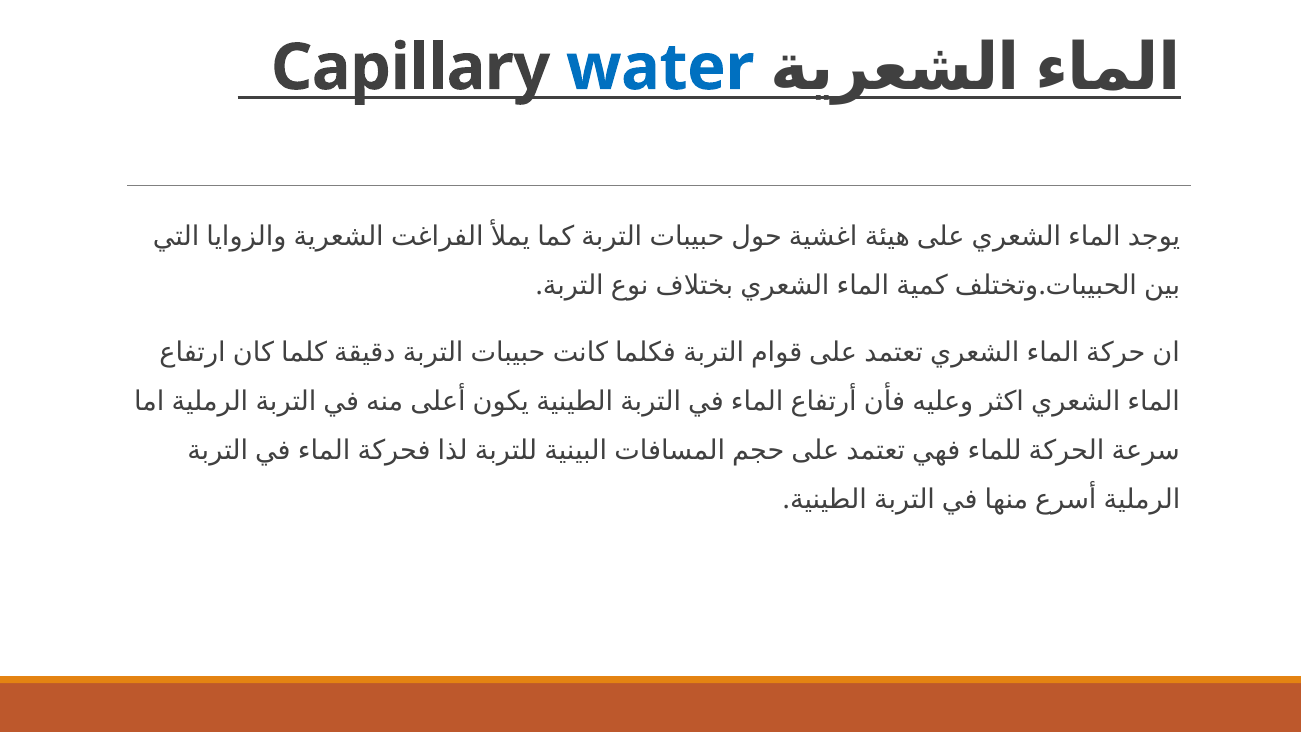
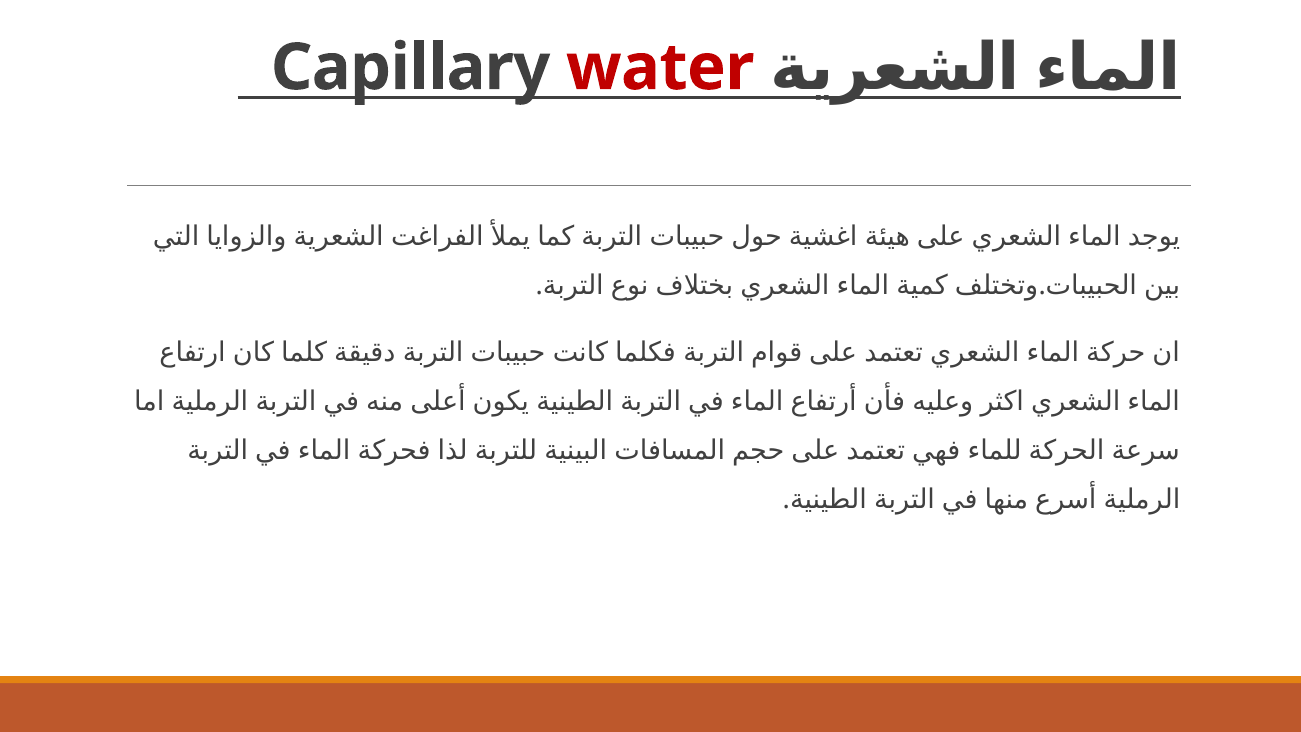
water colour: blue -> red (660, 68)
